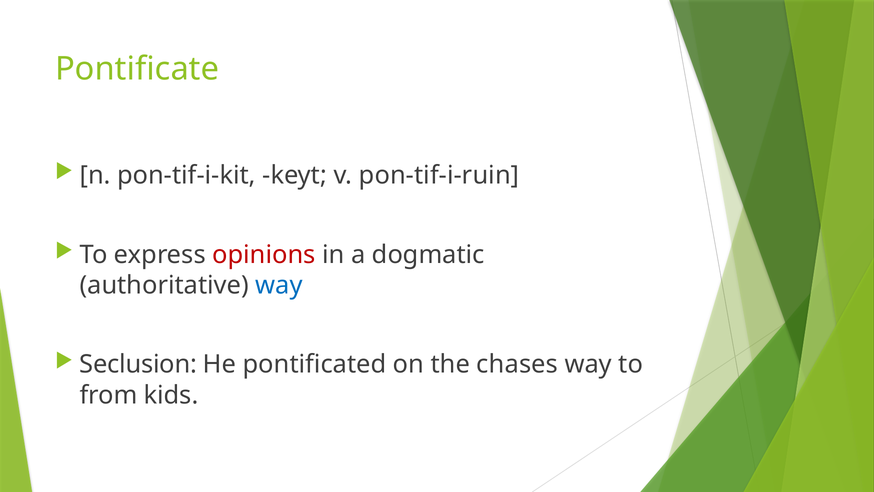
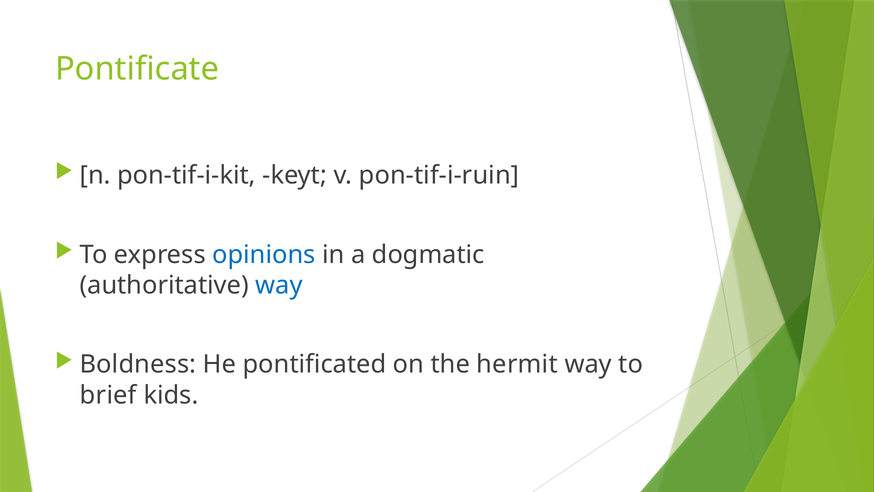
opinions colour: red -> blue (264, 254)
Seclusion: Seclusion -> Boldness (138, 364)
chases: chases -> hermit (517, 364)
from: from -> brief (108, 395)
